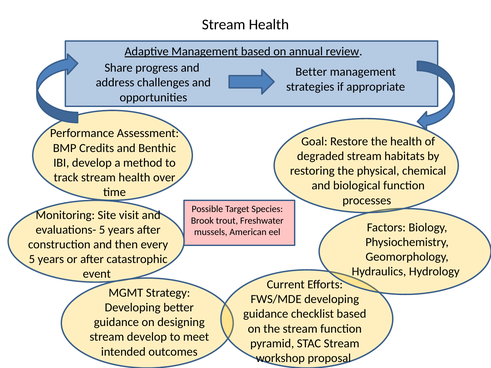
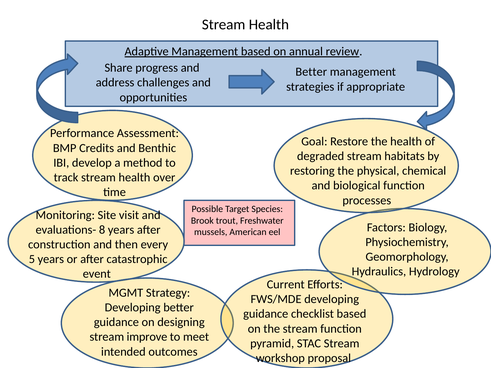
evaluations- 5: 5 -> 8 (102, 230)
stream develop: develop -> improve (147, 337)
